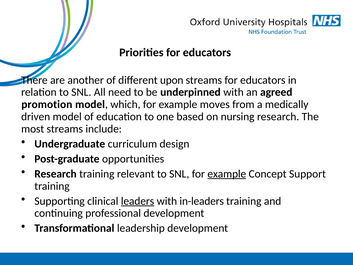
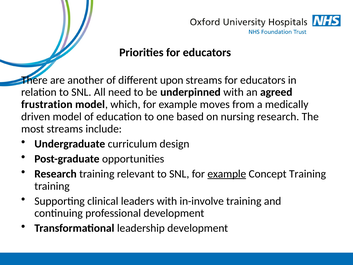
promotion: promotion -> frustration (47, 104)
Concept Support: Support -> Training (308, 174)
leaders underline: present -> none (138, 201)
in-leaders: in-leaders -> in-involve (202, 201)
